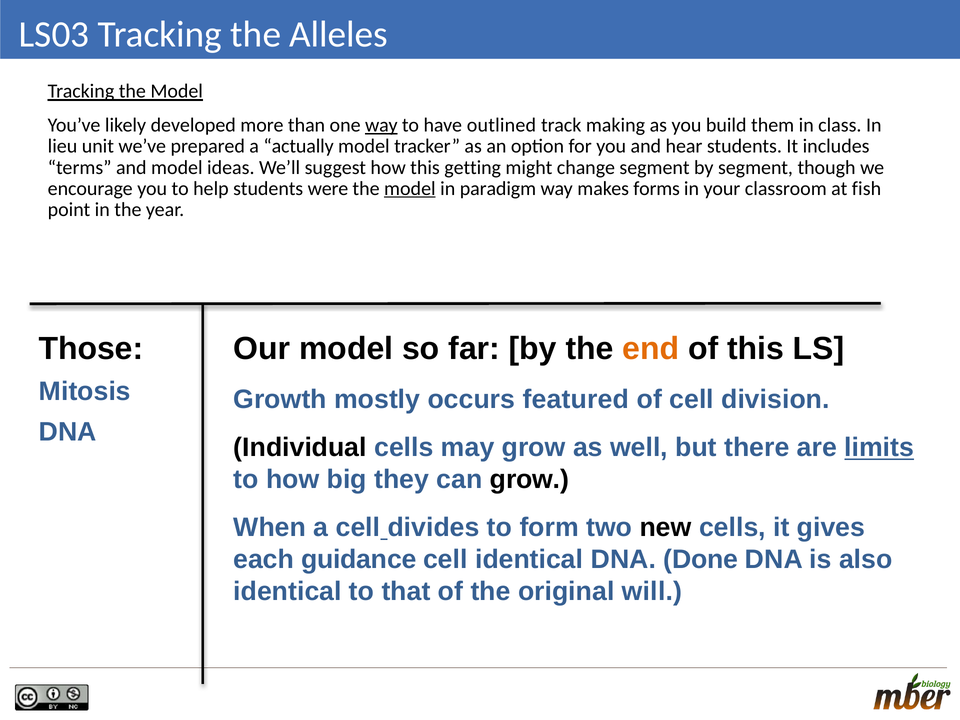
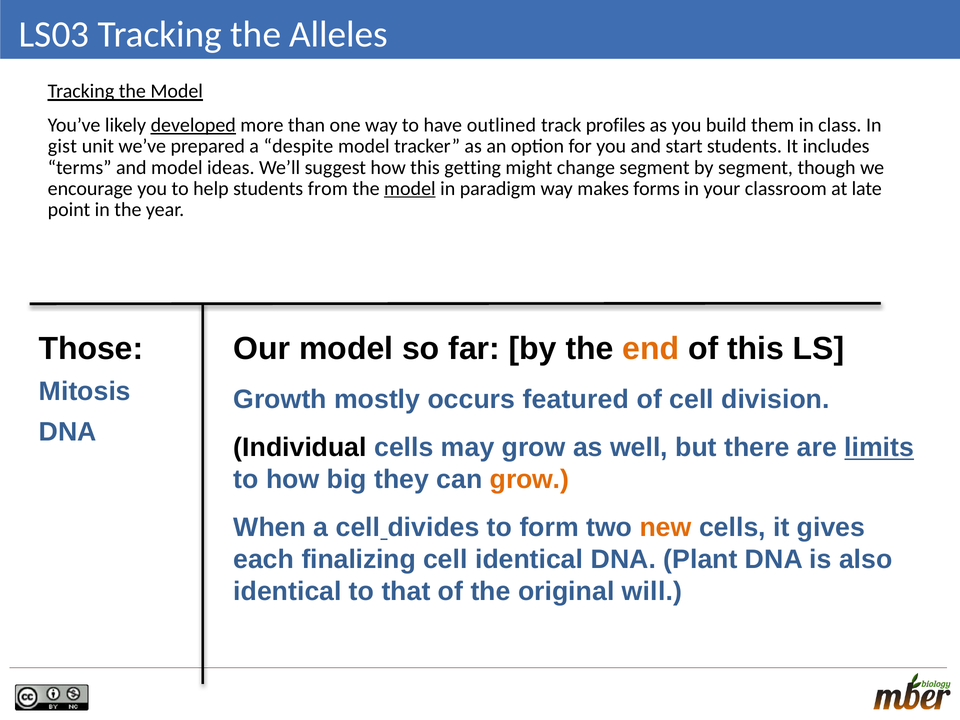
developed underline: none -> present (193, 125)
way underline: present -> none (381, 125)
making: making -> profiles (616, 125)
lieu: lieu -> gist (62, 146)
actually: actually -> despite (298, 146)
hear: hear -> start (684, 146)
were: were -> from (328, 189)
fish: fish -> late (867, 189)
grow colour: black -> orange (530, 480)
new colour: black -> orange (666, 528)
guidance: guidance -> finalizing (359, 560)
Done: Done -> Plant (701, 560)
